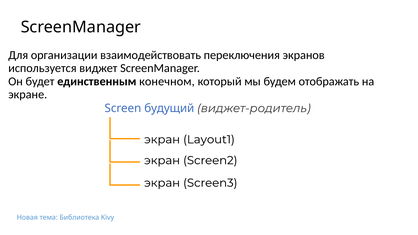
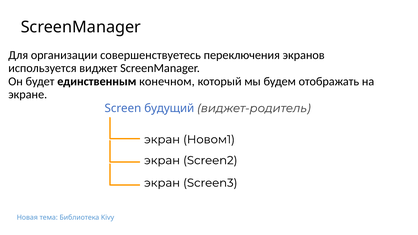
взаимодействовать: взаимодействовать -> совершенствуетесь (151, 55)
Layout1: Layout1 -> Новом1 (209, 140)
